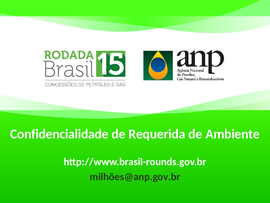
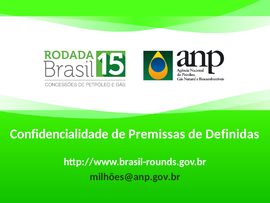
Requerida: Requerida -> Premissas (157, 134)
Ambiente: Ambiente -> Definidas (232, 134)
